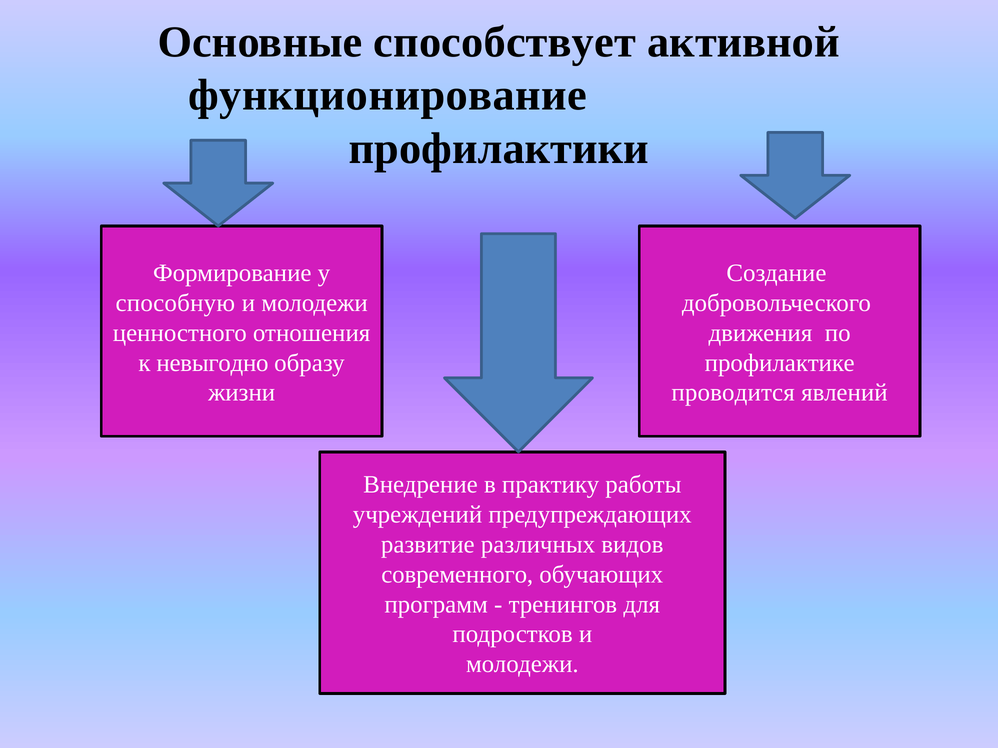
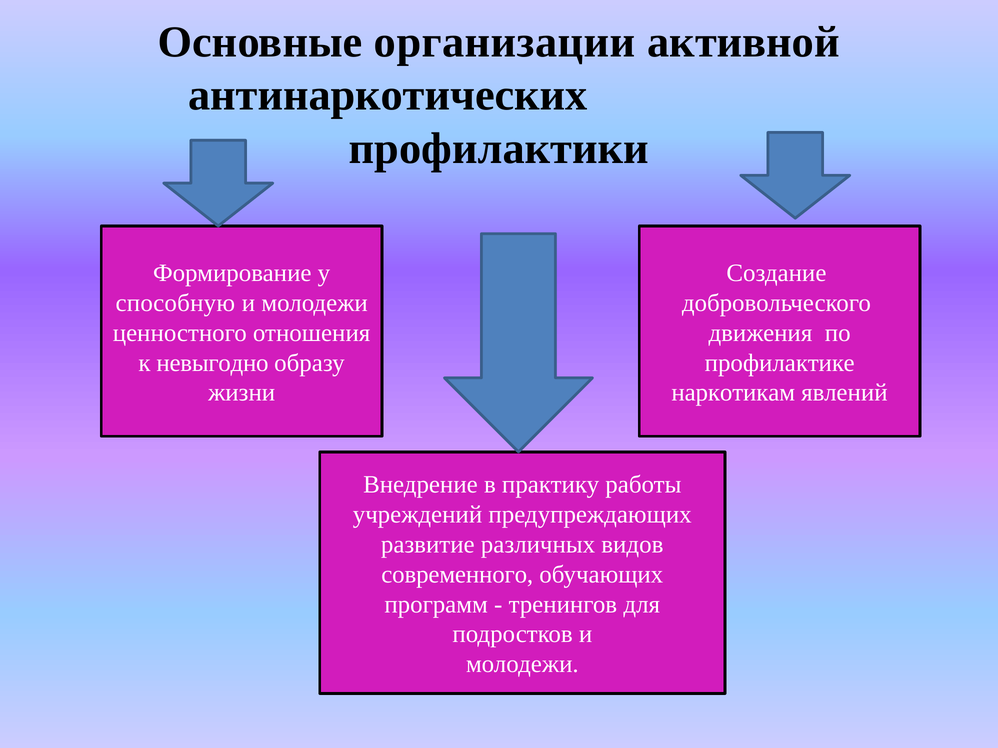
способствует: способствует -> организации (505, 42)
функционирование: функционирование -> антинаркотических (388, 95)
проводится: проводится -> наркотикам (733, 393)
